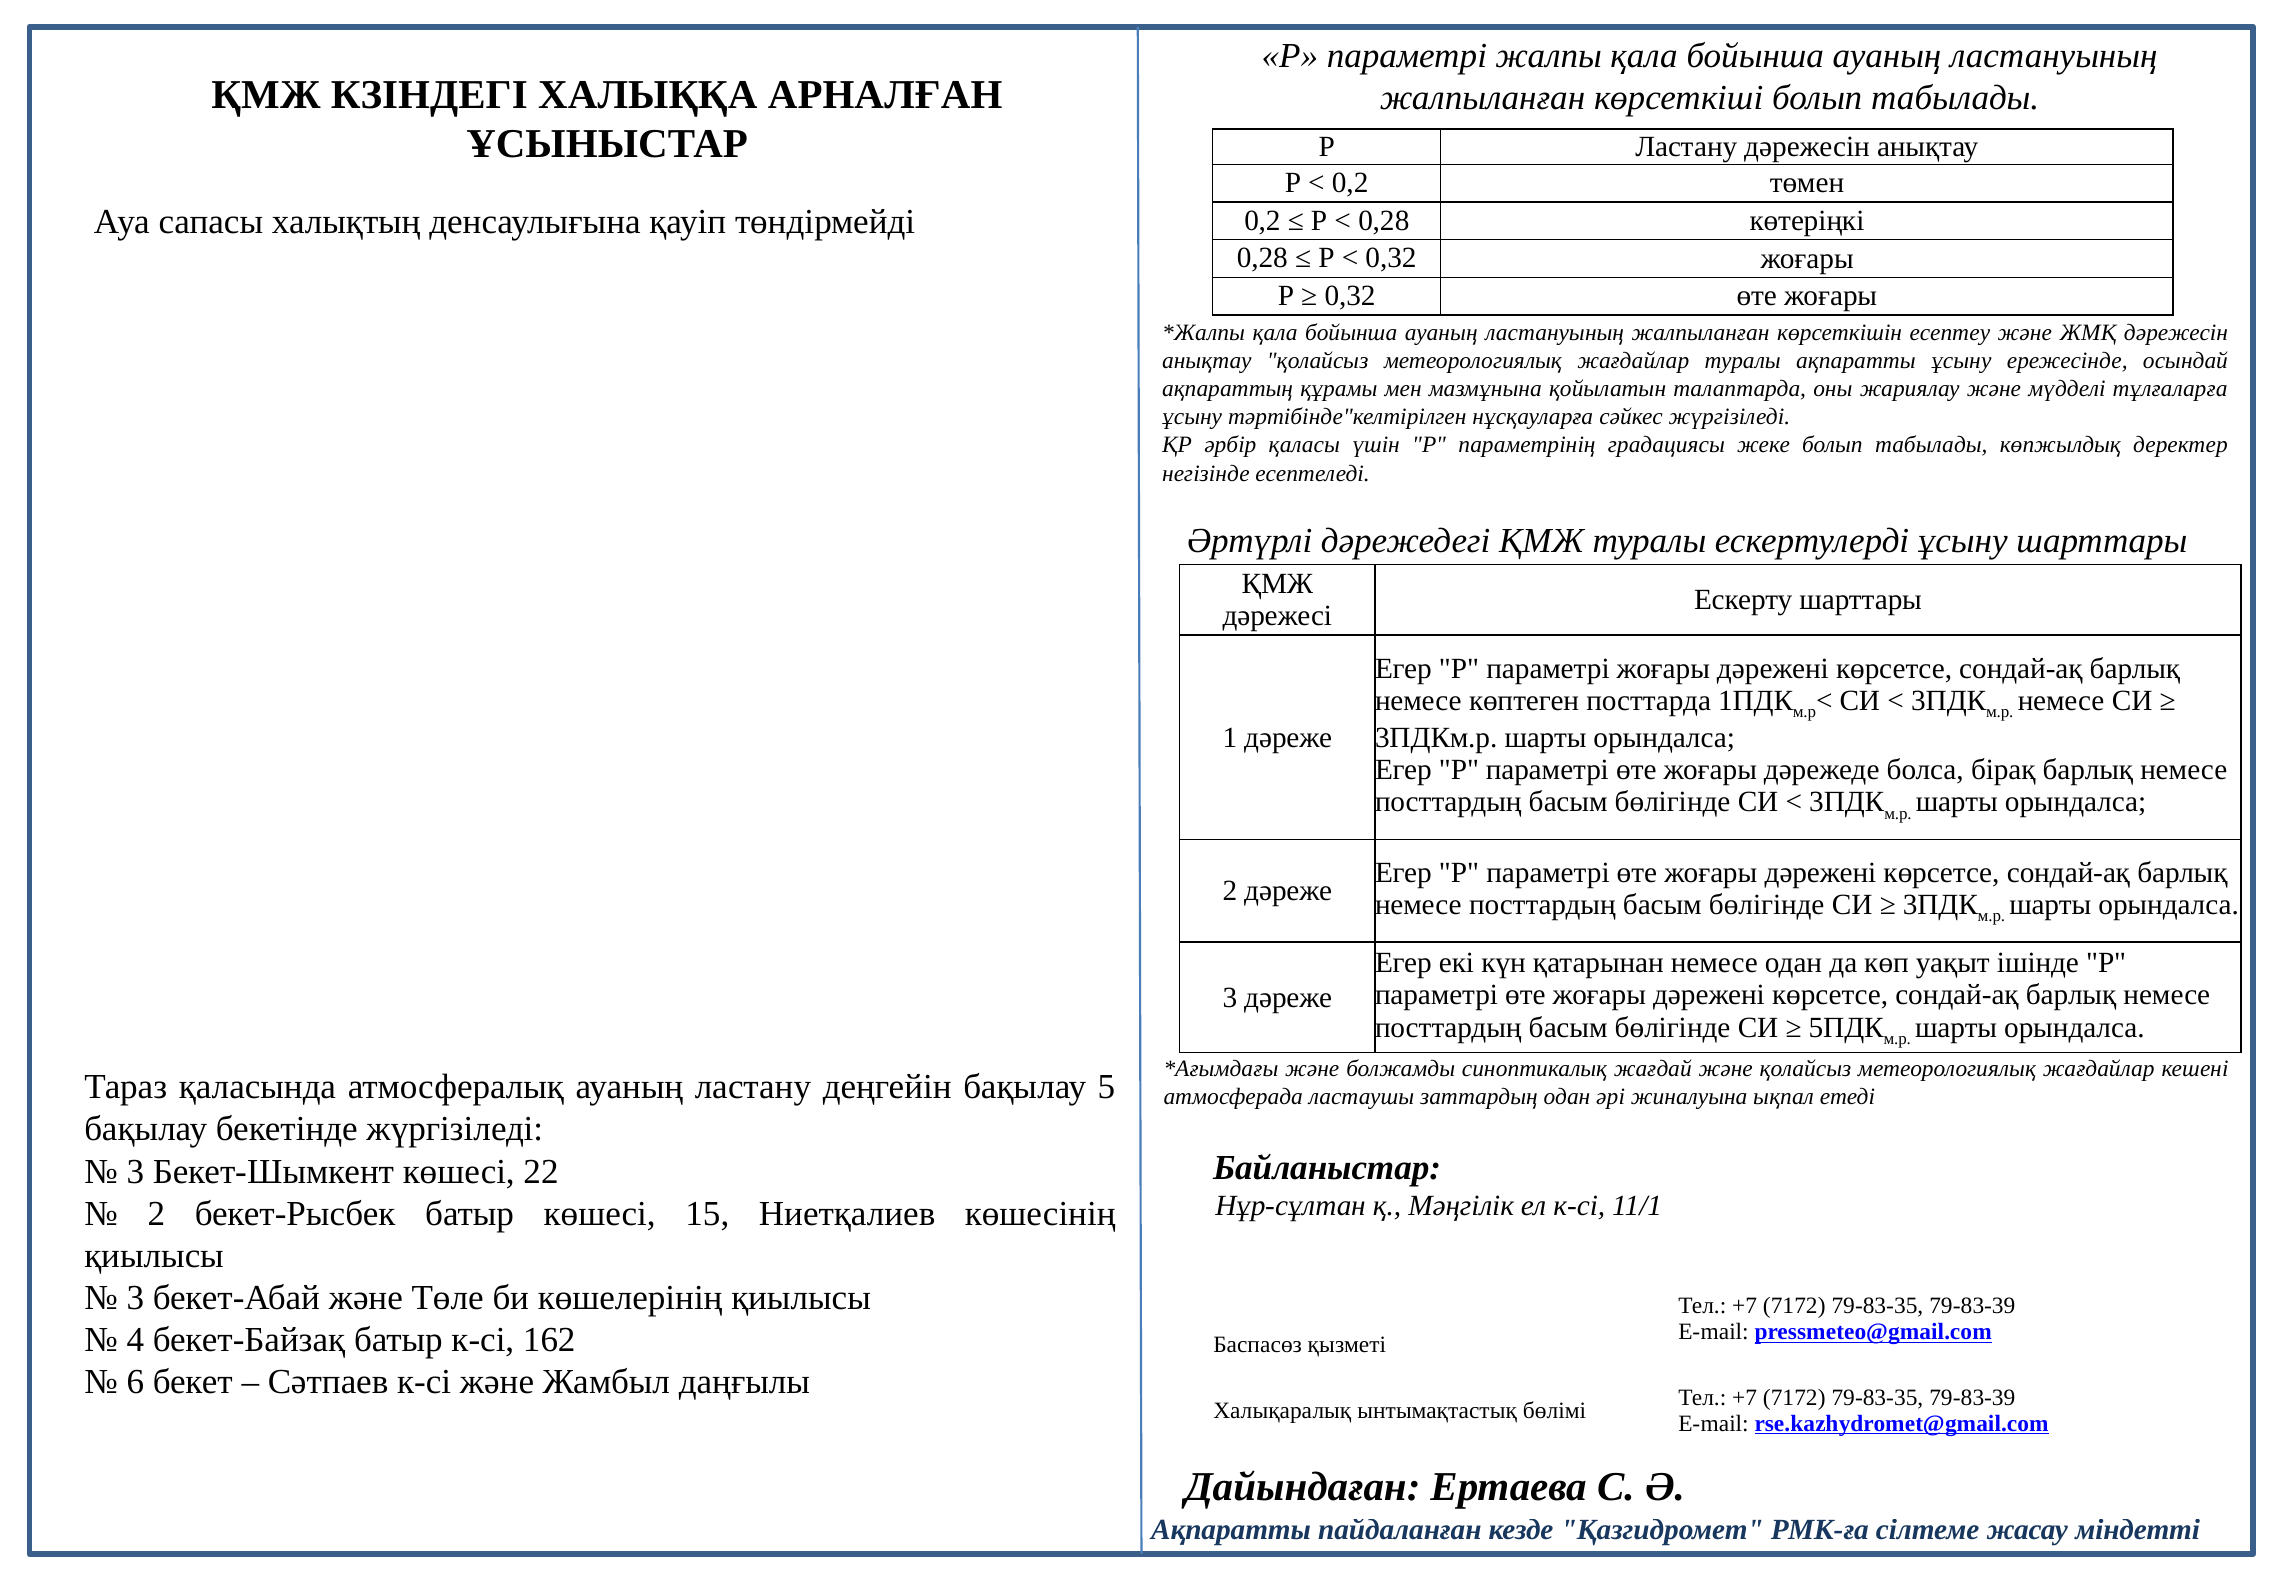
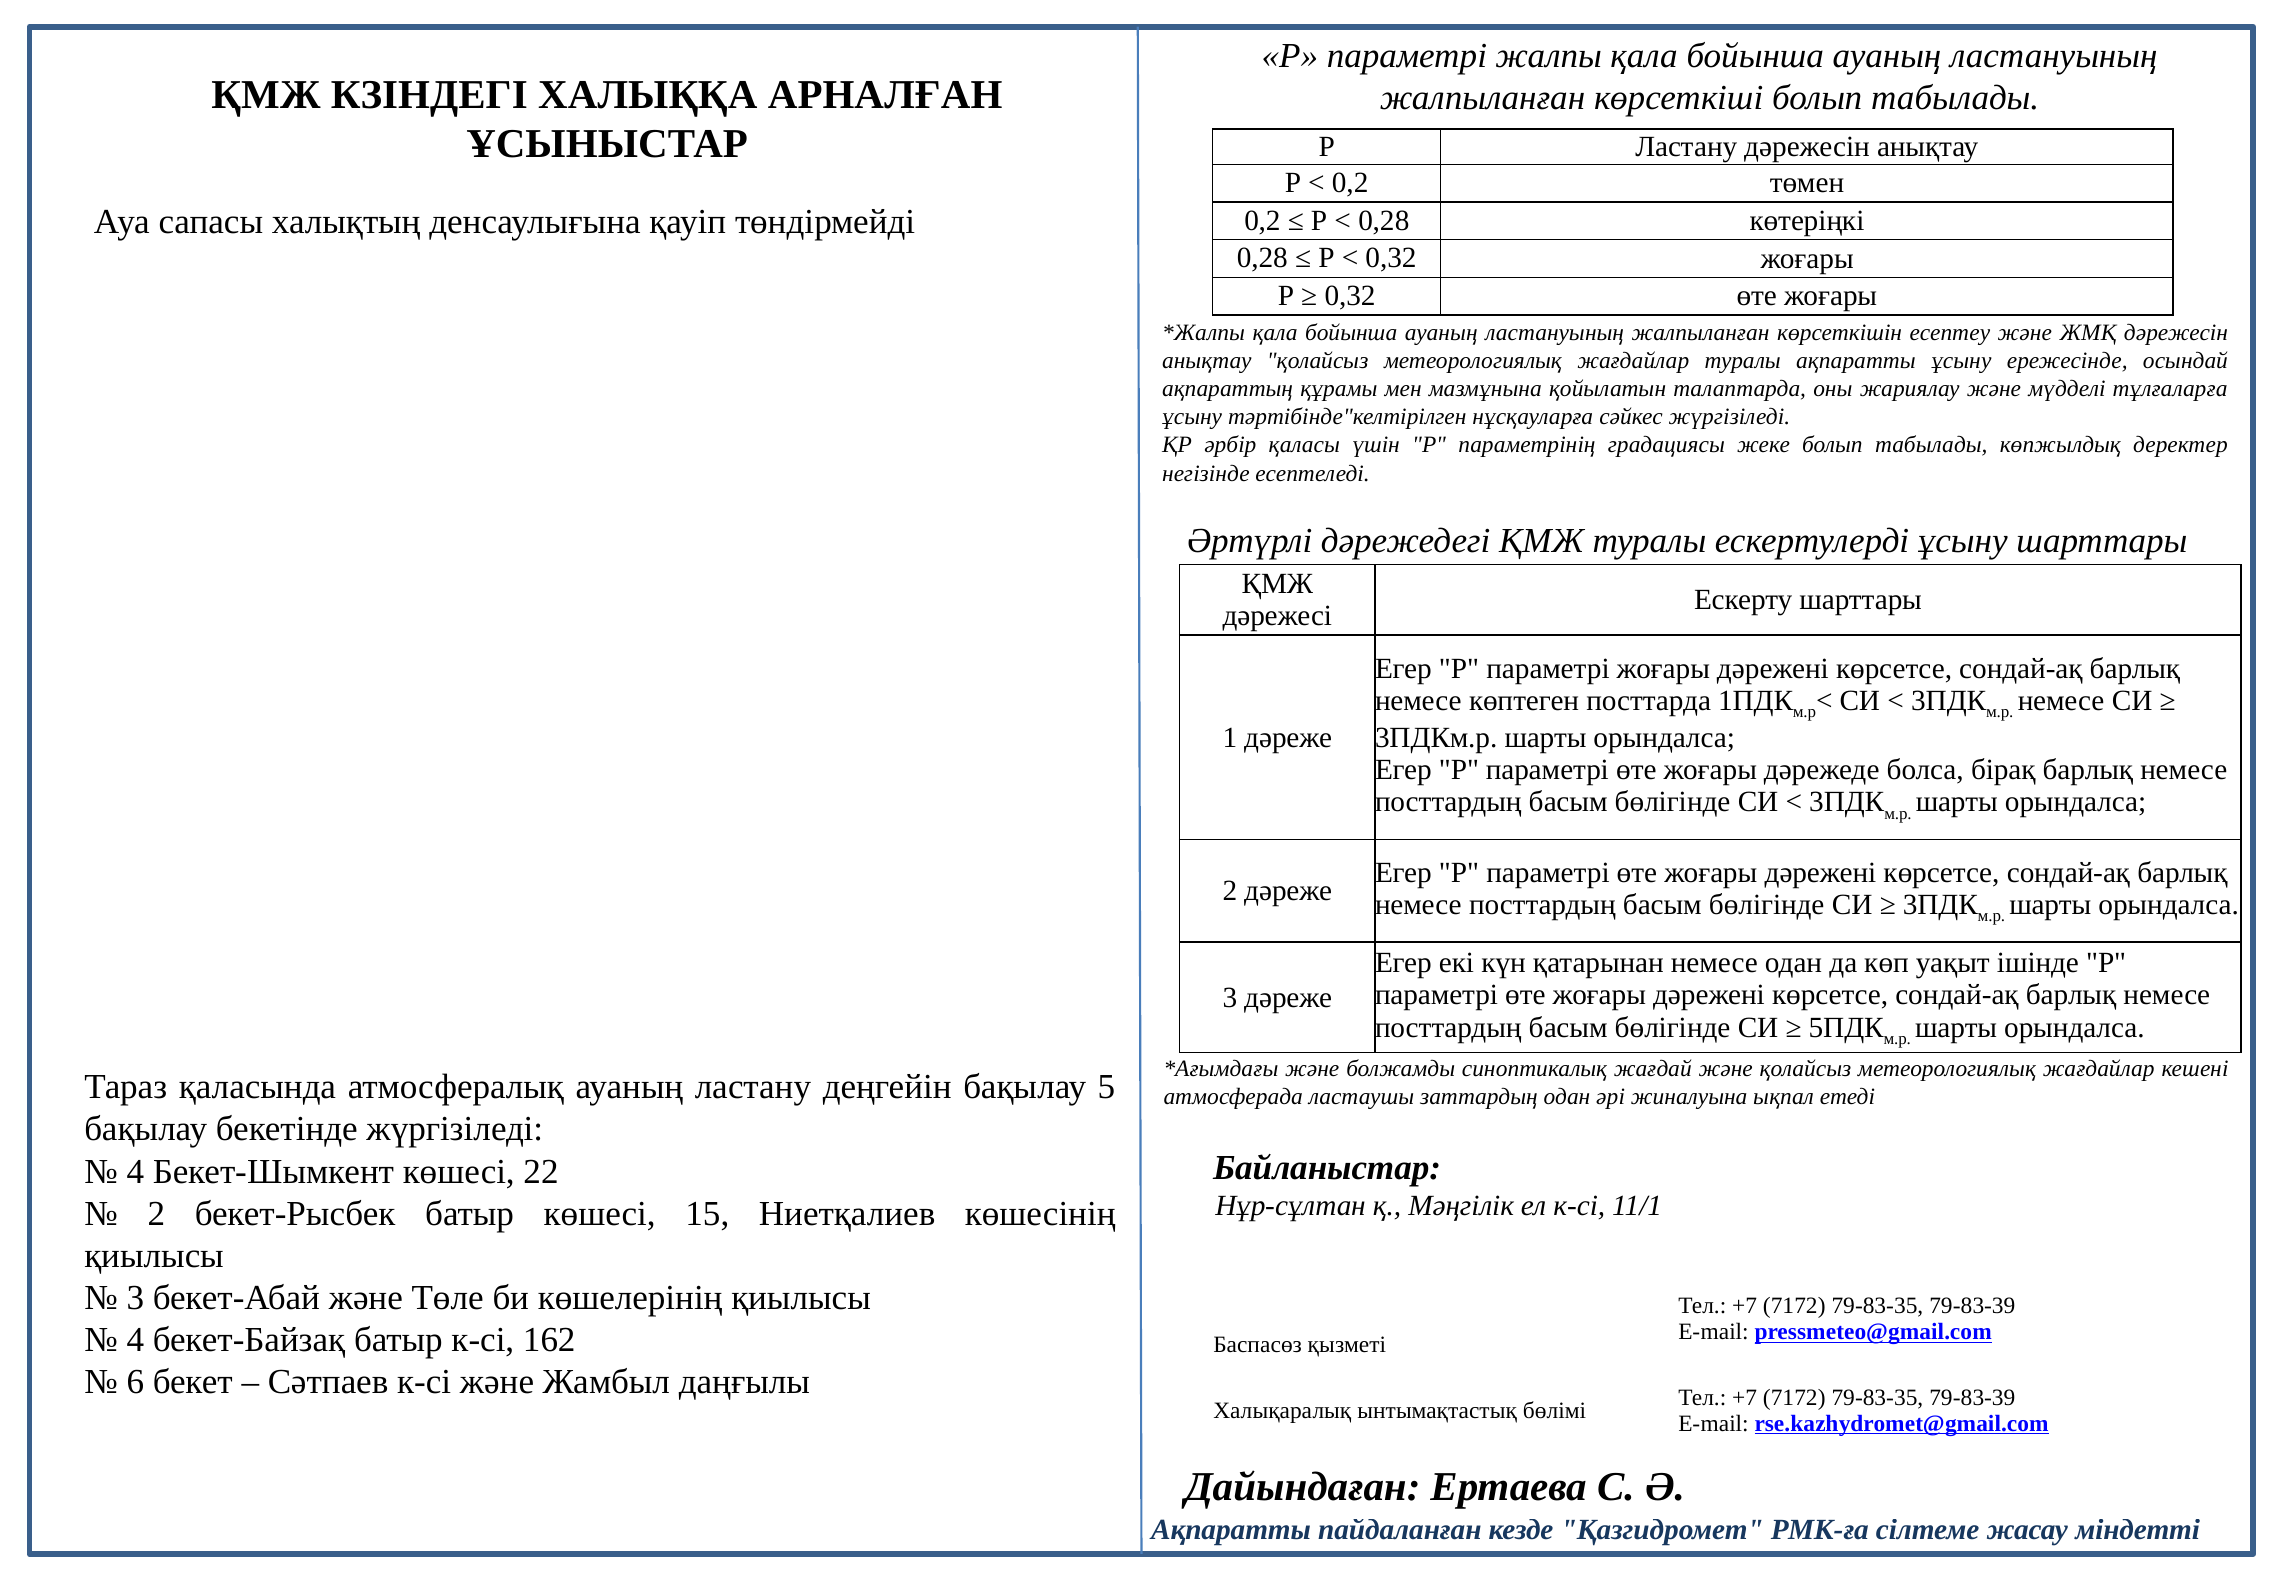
3: 3 -> 4 (135, 1171)
